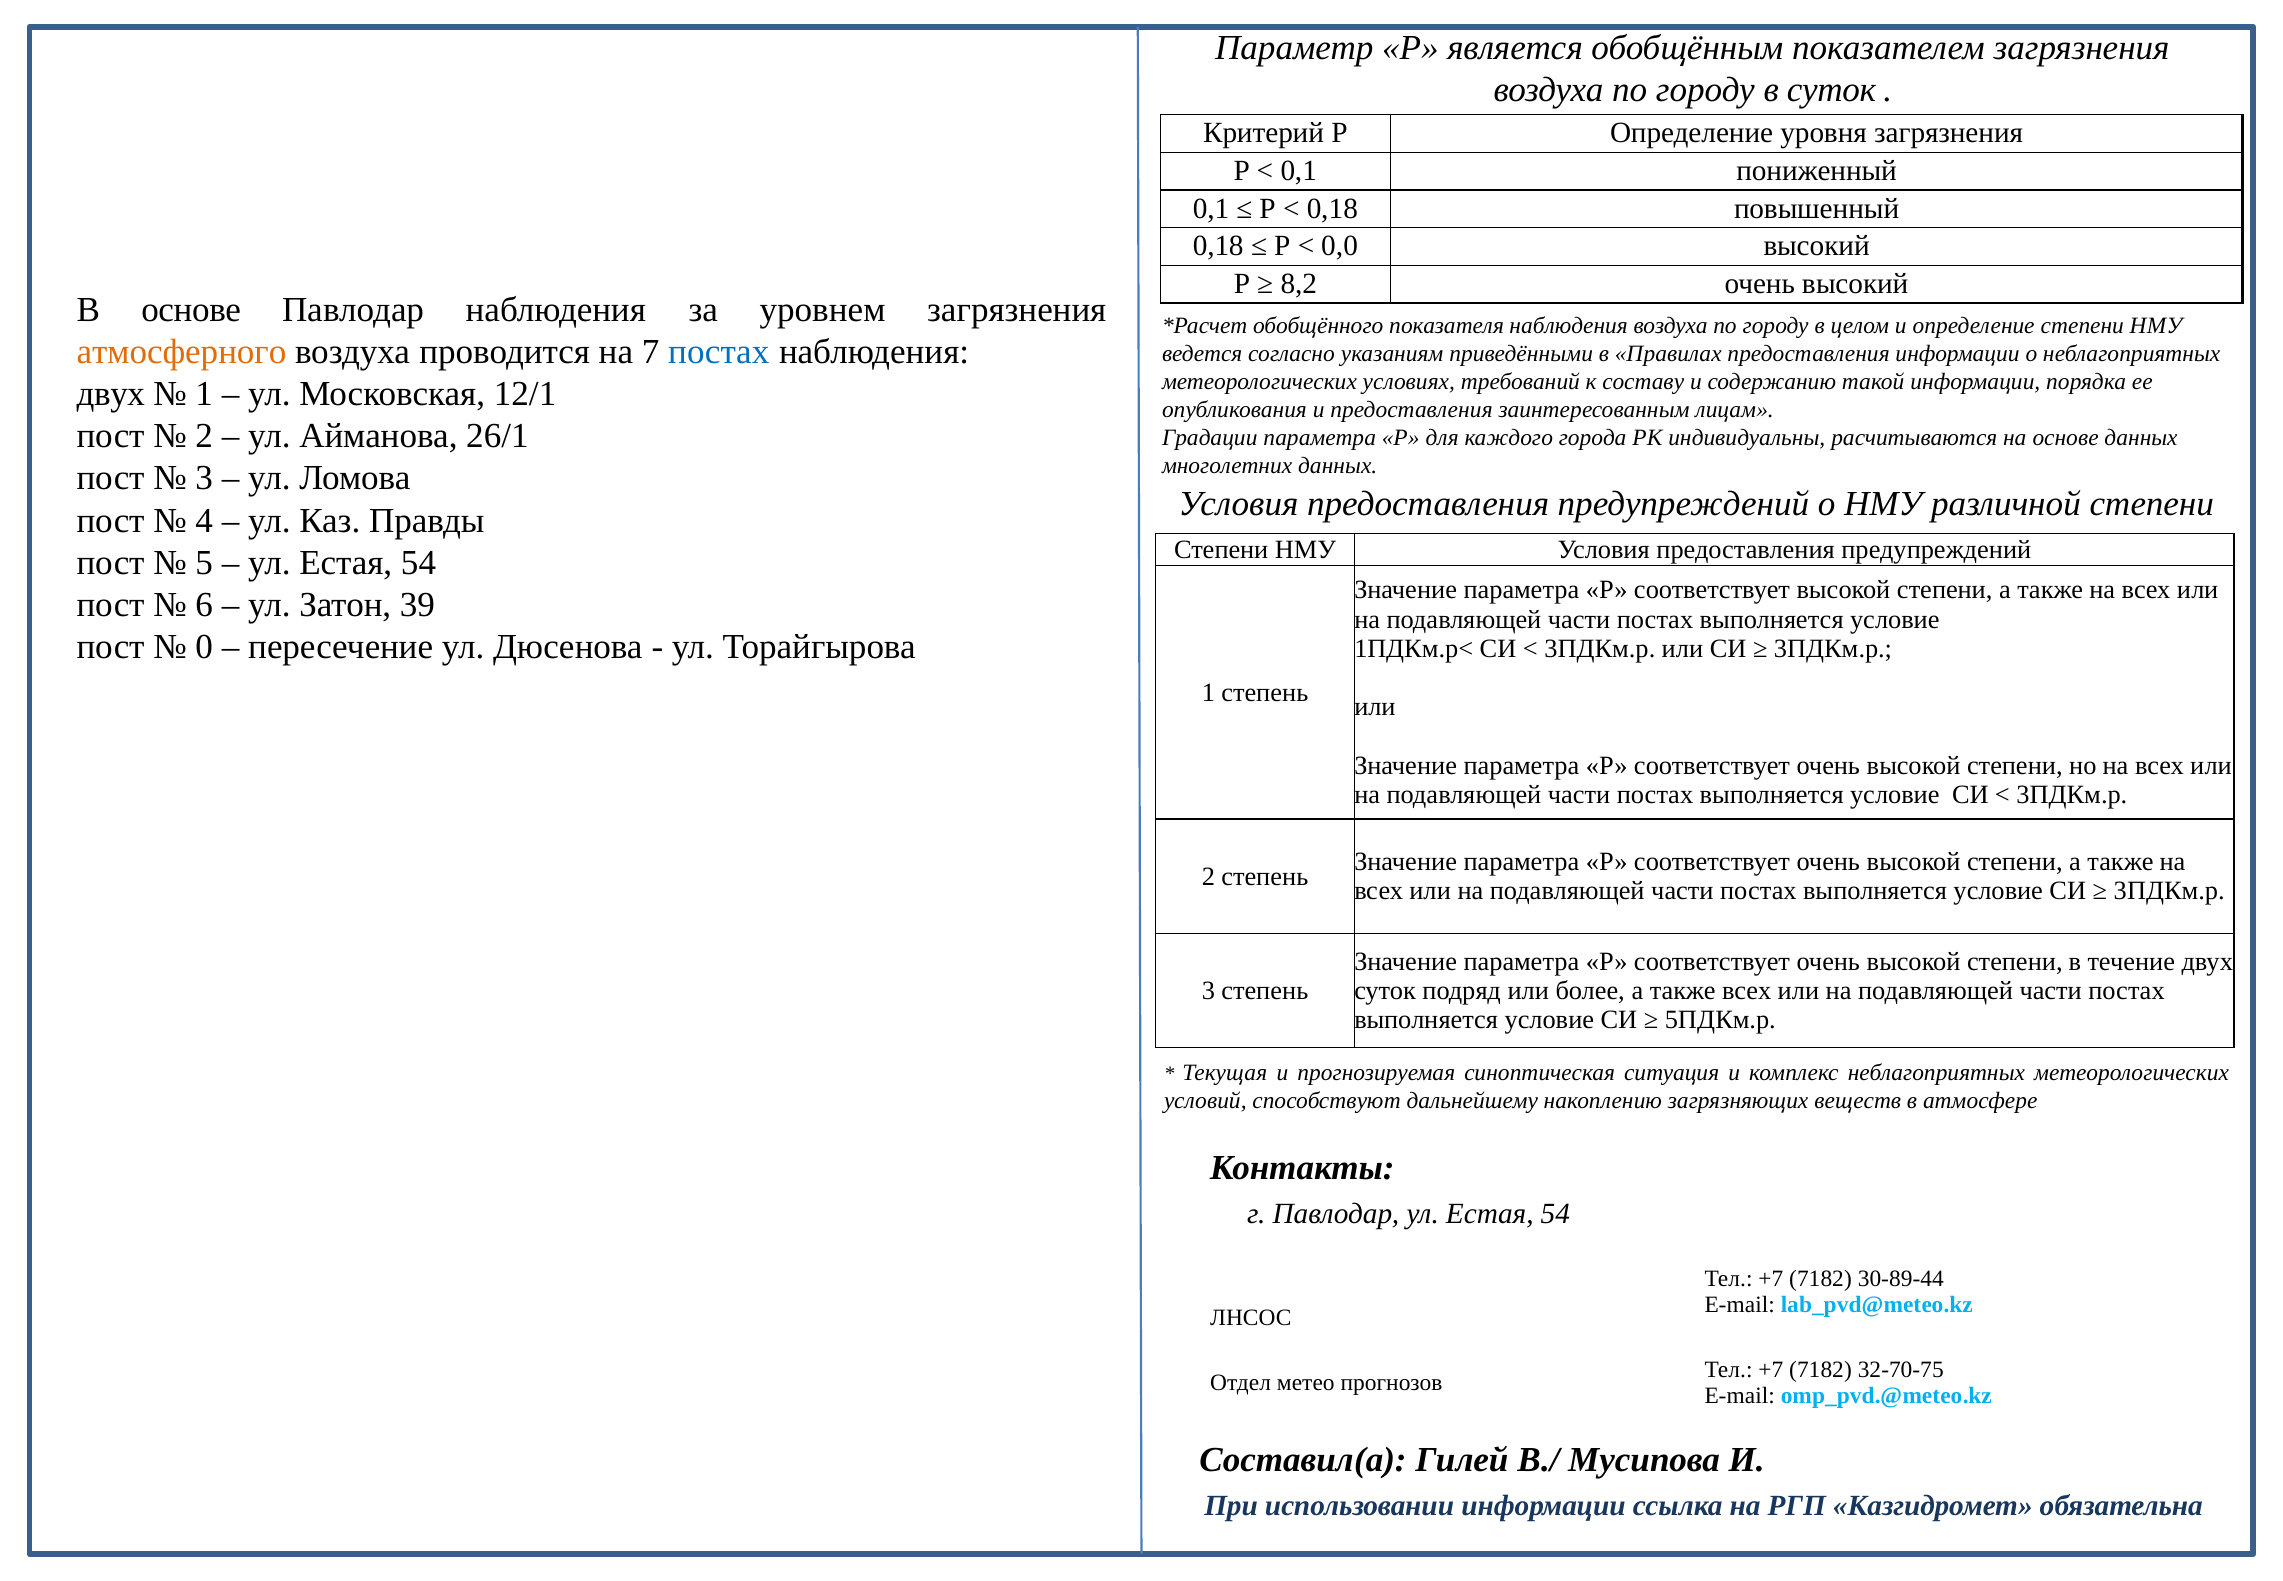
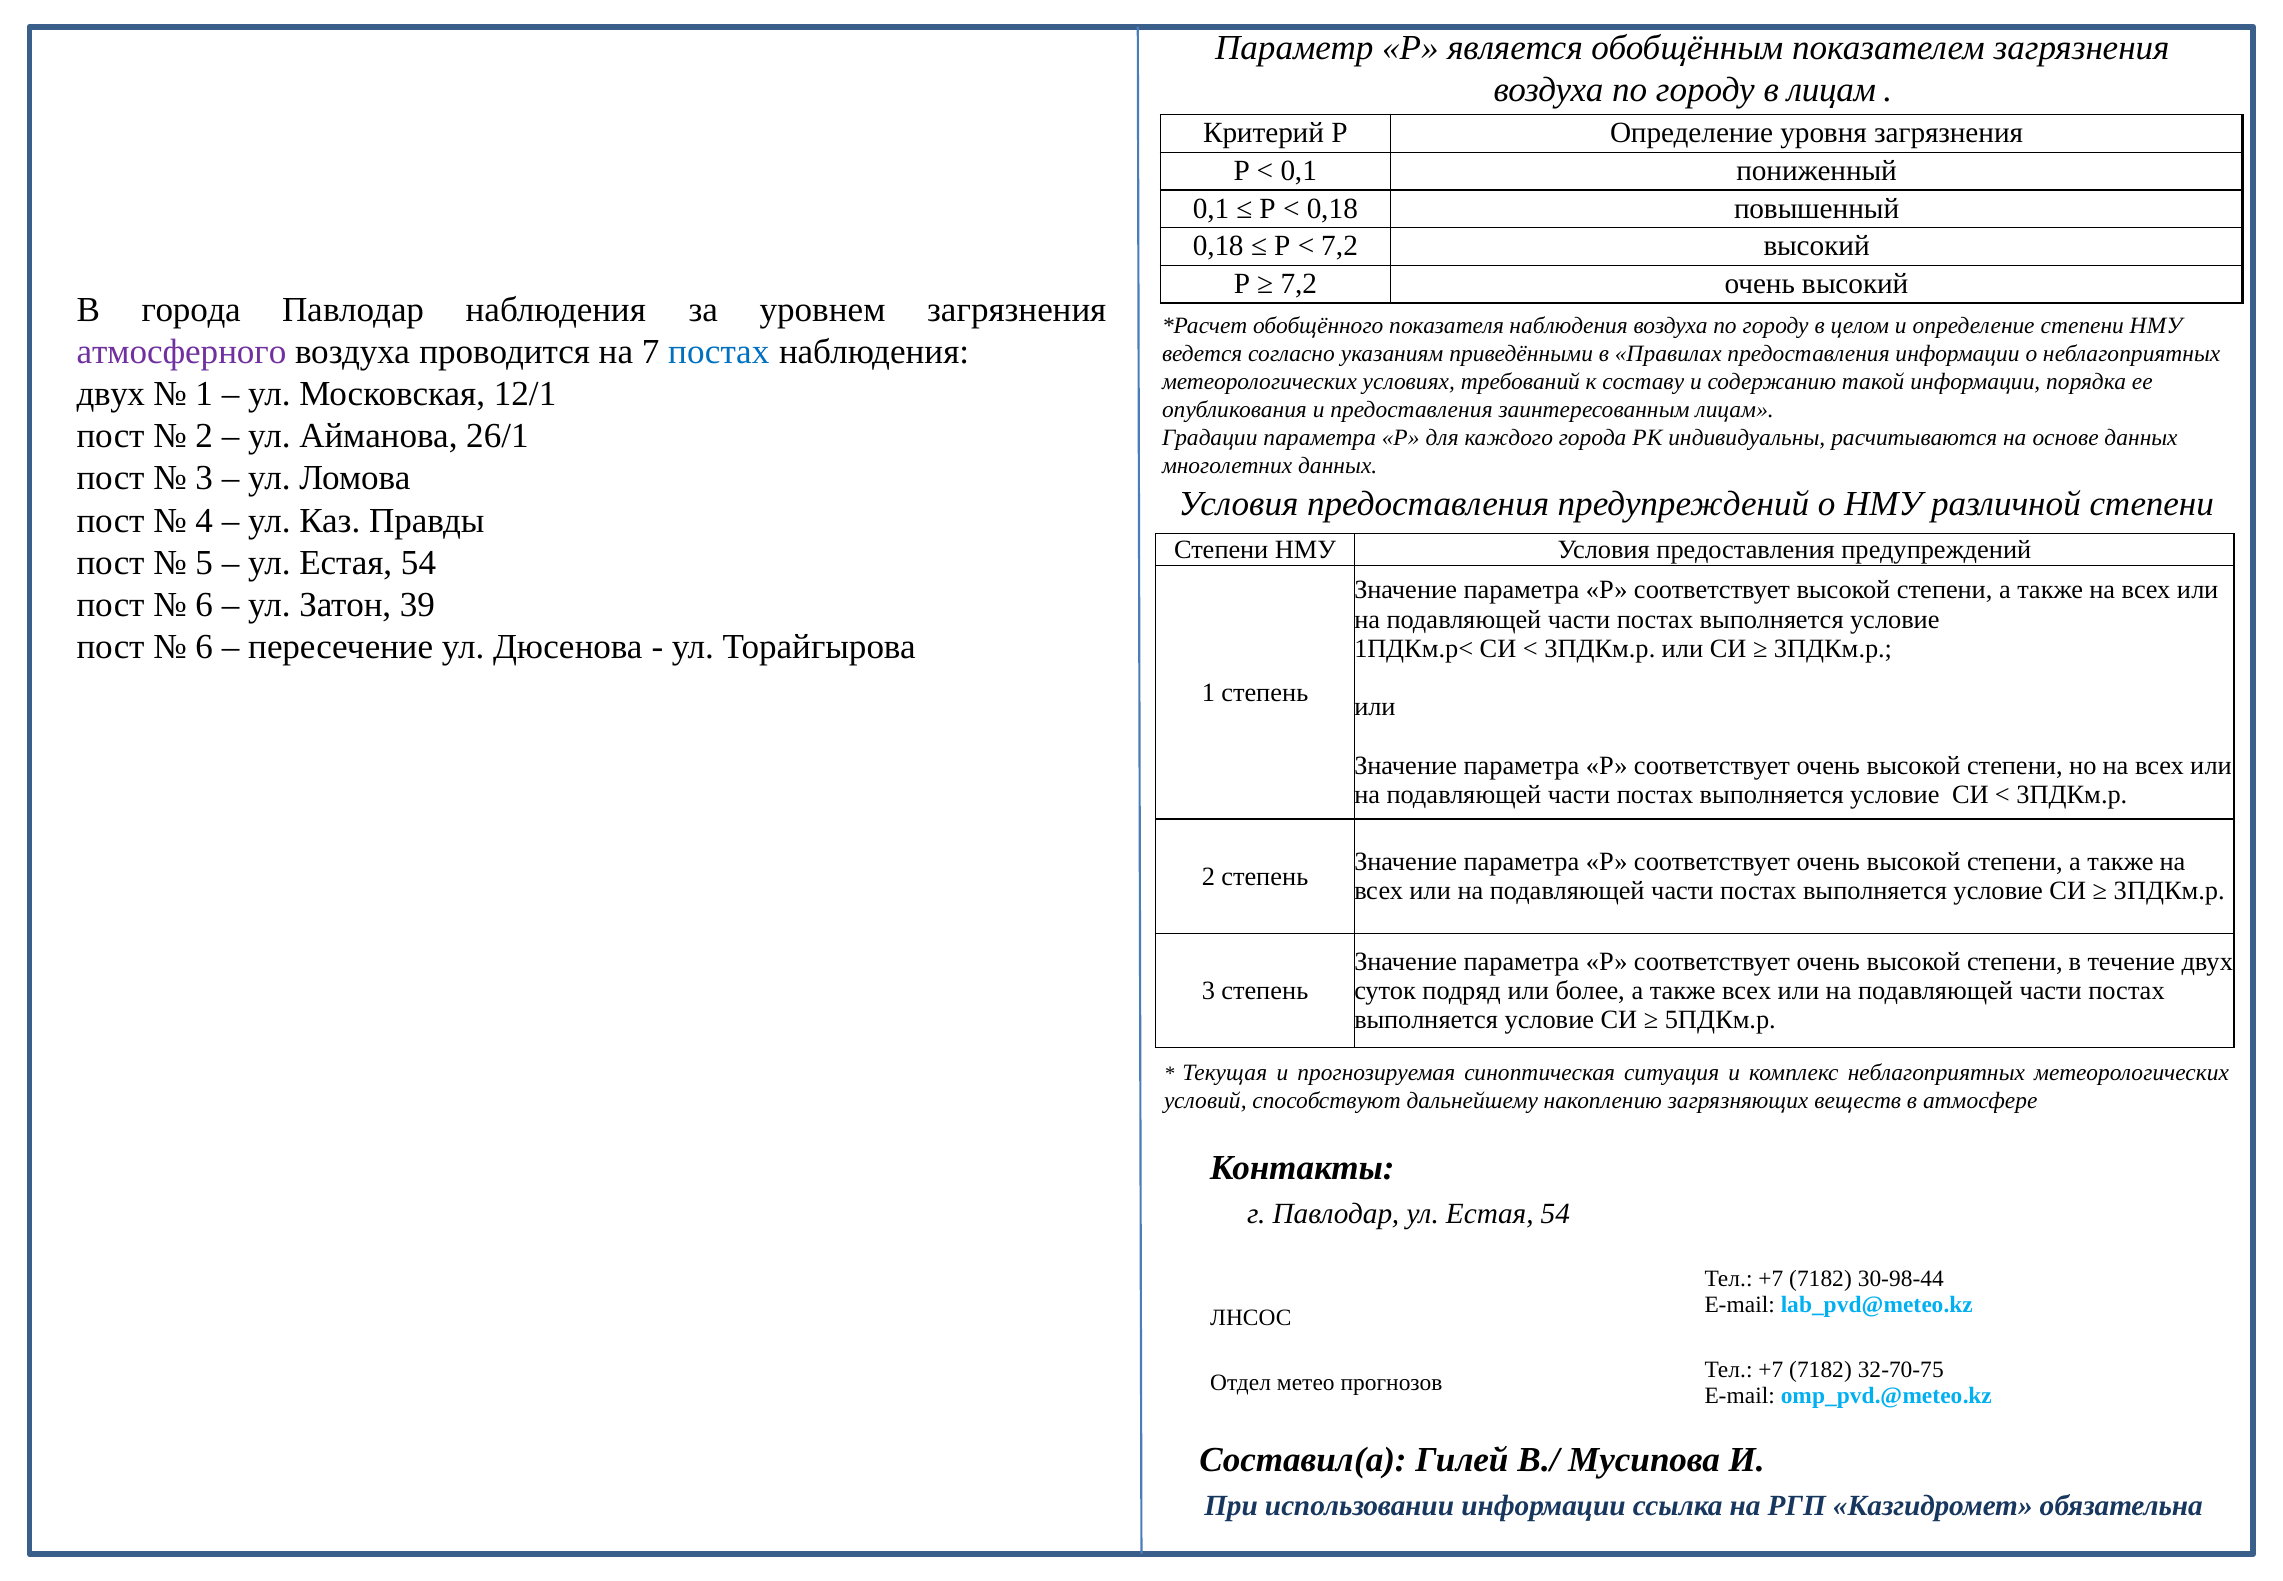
в суток: суток -> лицам (1831, 90)
0,0: 0,0 -> 7,2 (1340, 246)
8,2: 8,2 -> 7,2 (1299, 284)
В основе: основе -> города (191, 310)
атмосферного colour: orange -> purple (182, 352)
0: 0 -> 6 (204, 647)
30-89-44: 30-89-44 -> 30-98-44 (1901, 1278)
